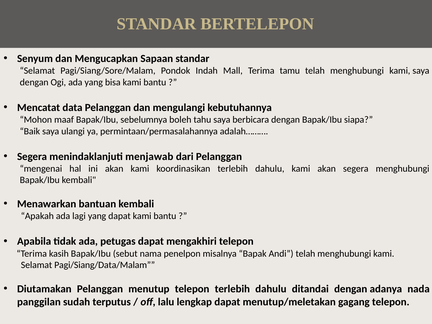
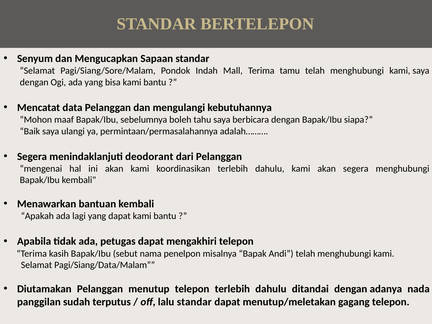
menjawab: menjawab -> deodorant (149, 156)
lalu lengkap: lengkap -> standar (194, 302)
